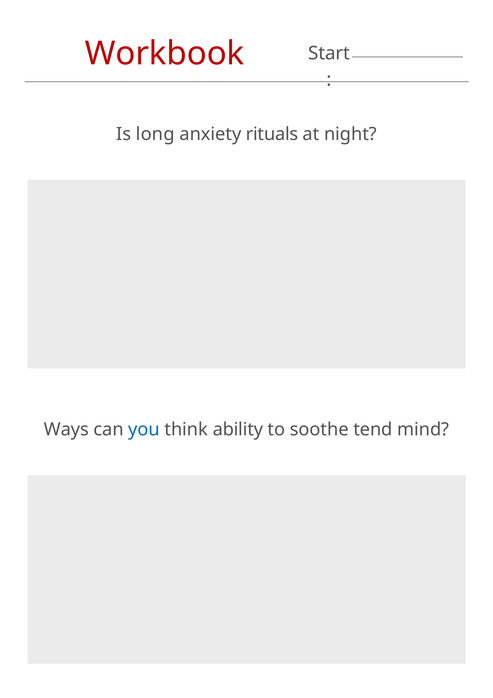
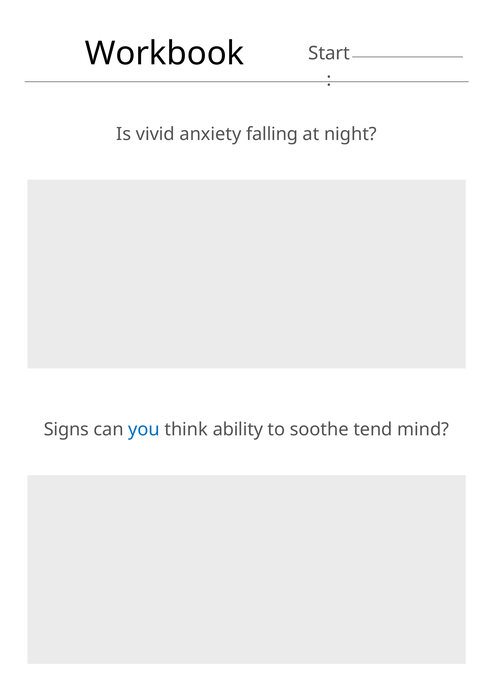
Workbook colour: red -> black (165, 53)
long: long -> vivid (155, 134)
rituals: rituals -> falling (272, 134)
Ways: Ways -> Signs (66, 429)
